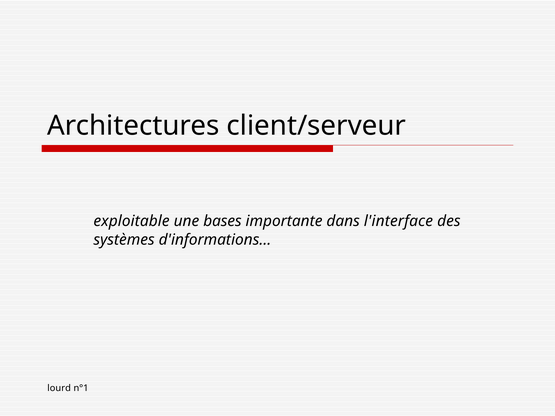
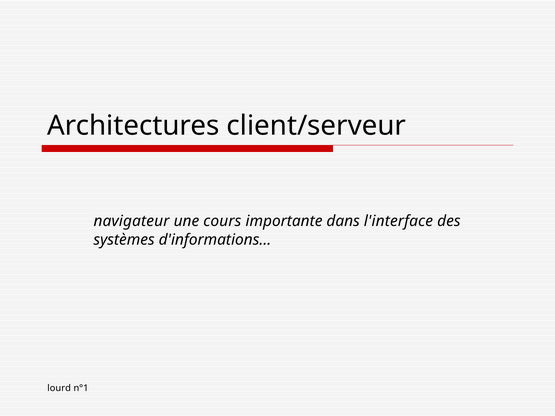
exploitable: exploitable -> navigateur (131, 221)
bases: bases -> cours (222, 221)
